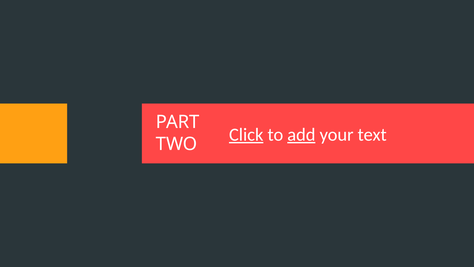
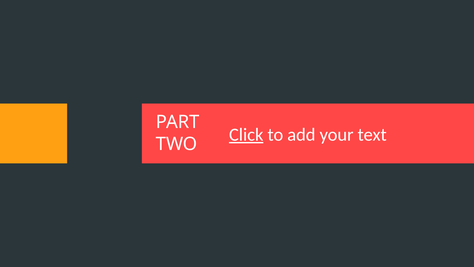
add underline: present -> none (301, 135)
